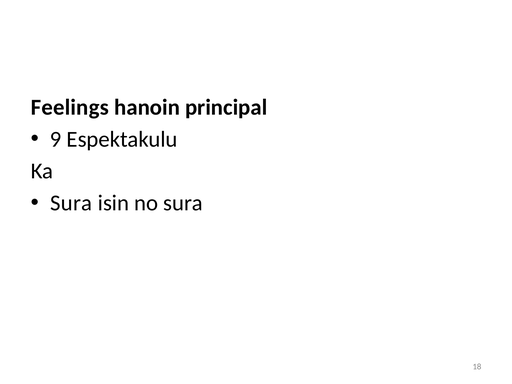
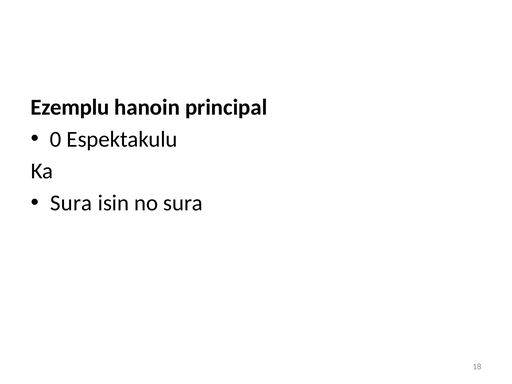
Feelings: Feelings -> Ezemplu (70, 107)
9: 9 -> 0 (56, 139)
